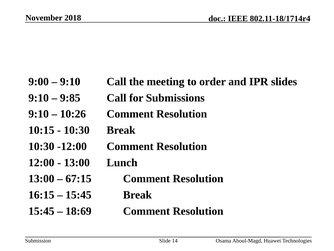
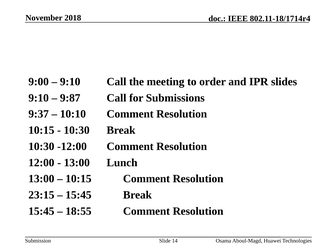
9:85: 9:85 -> 9:87 (70, 98)
9:10: 9:10 -> 9:37 (39, 114)
10:26: 10:26 -> 10:10 (73, 114)
67:15: 67:15 -> 10:15 (78, 178)
16:15: 16:15 -> 23:15 (41, 195)
18:69: 18:69 -> 18:55 (78, 211)
